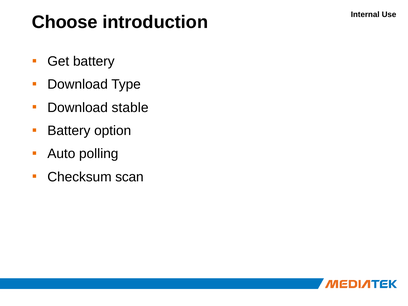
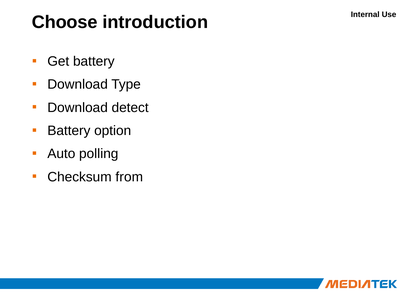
stable: stable -> detect (130, 108)
scan: scan -> from (129, 177)
